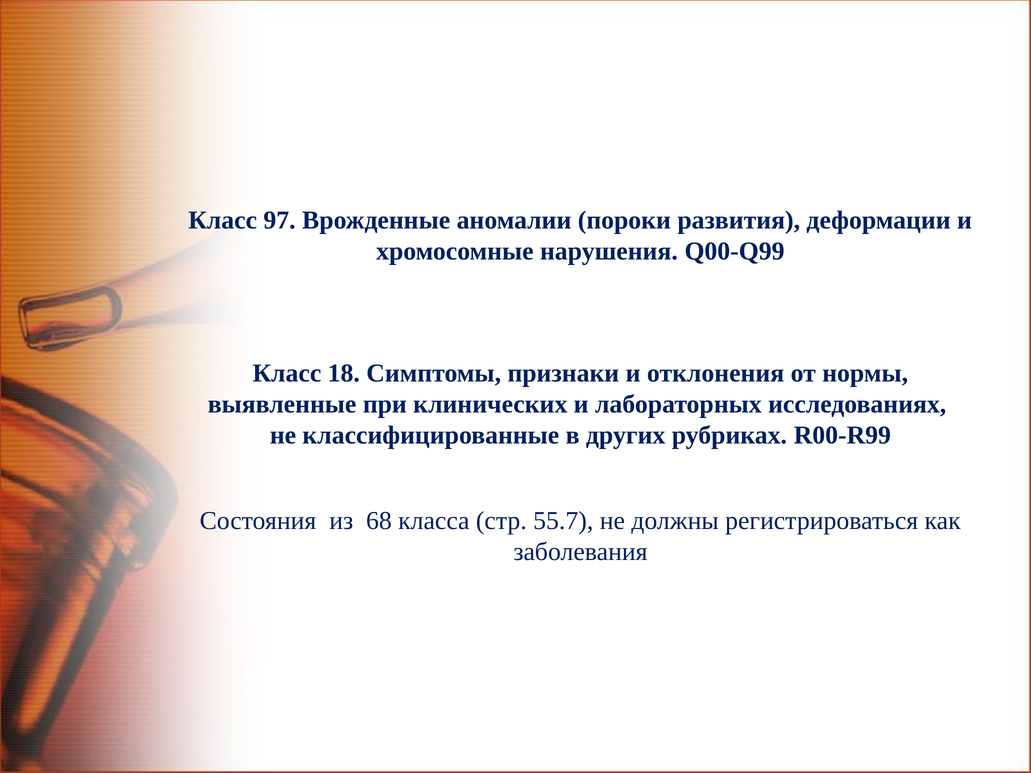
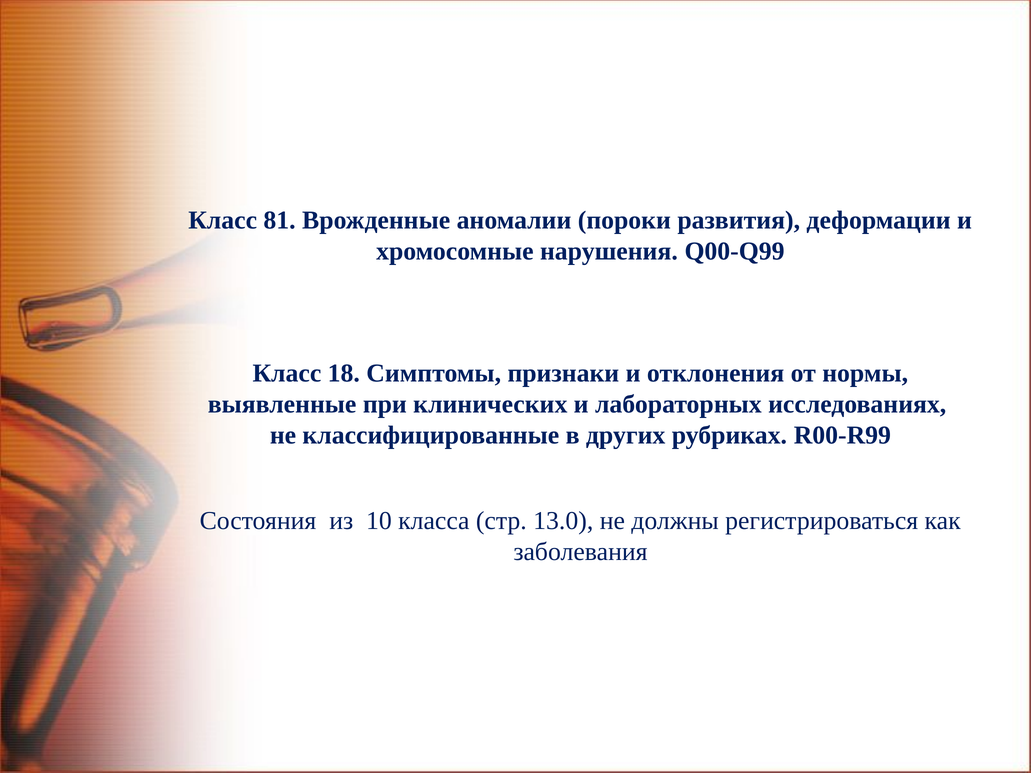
97: 97 -> 81 (280, 221)
68: 68 -> 10 (379, 521)
55.7: 55.7 -> 13.0 (563, 521)
